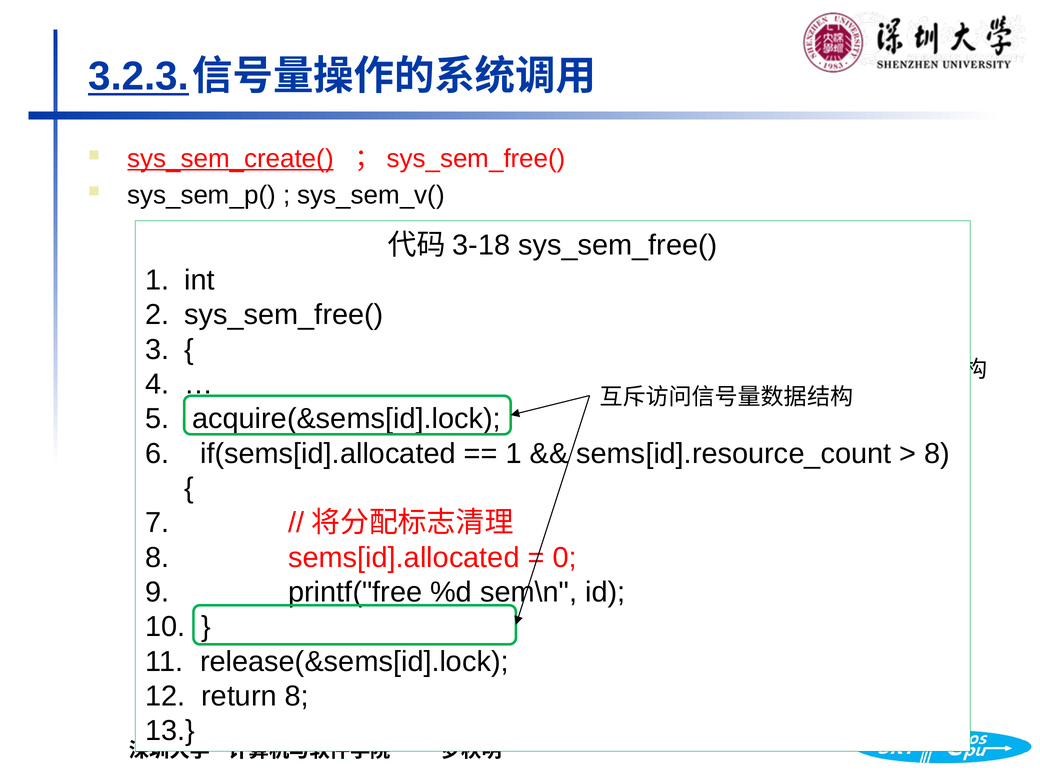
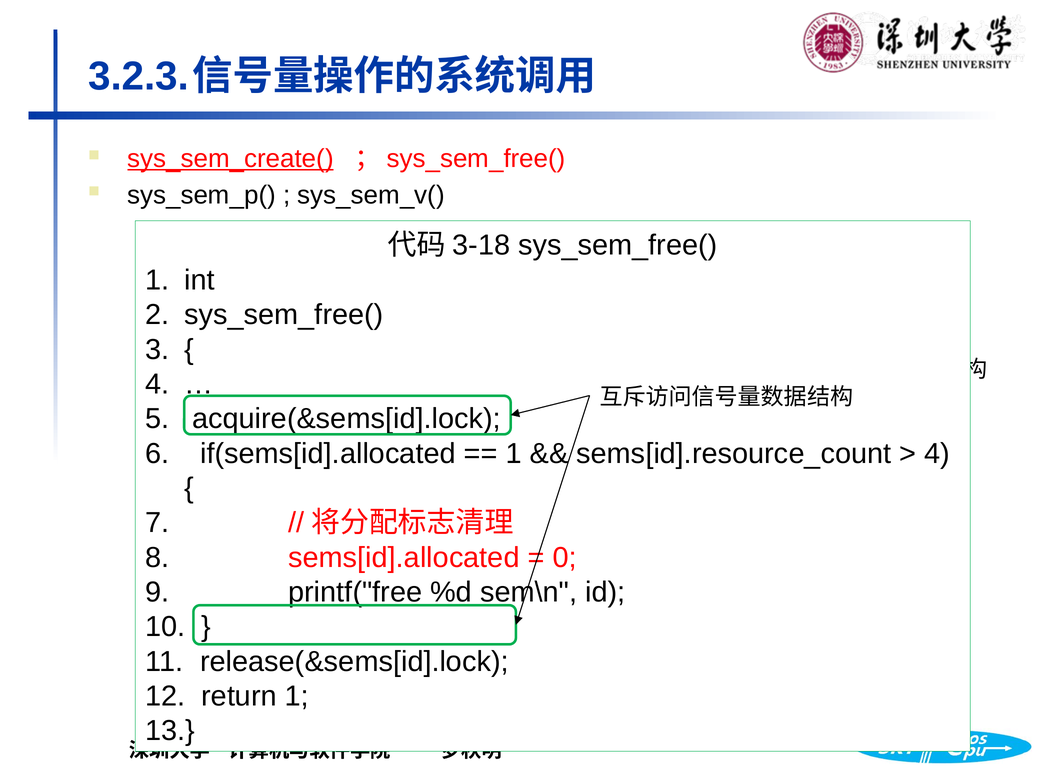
3.2.3 underline: present -> none (139, 77)
8: 8 -> 4 (937, 454)
8: 8 -> 1 (297, 696)
